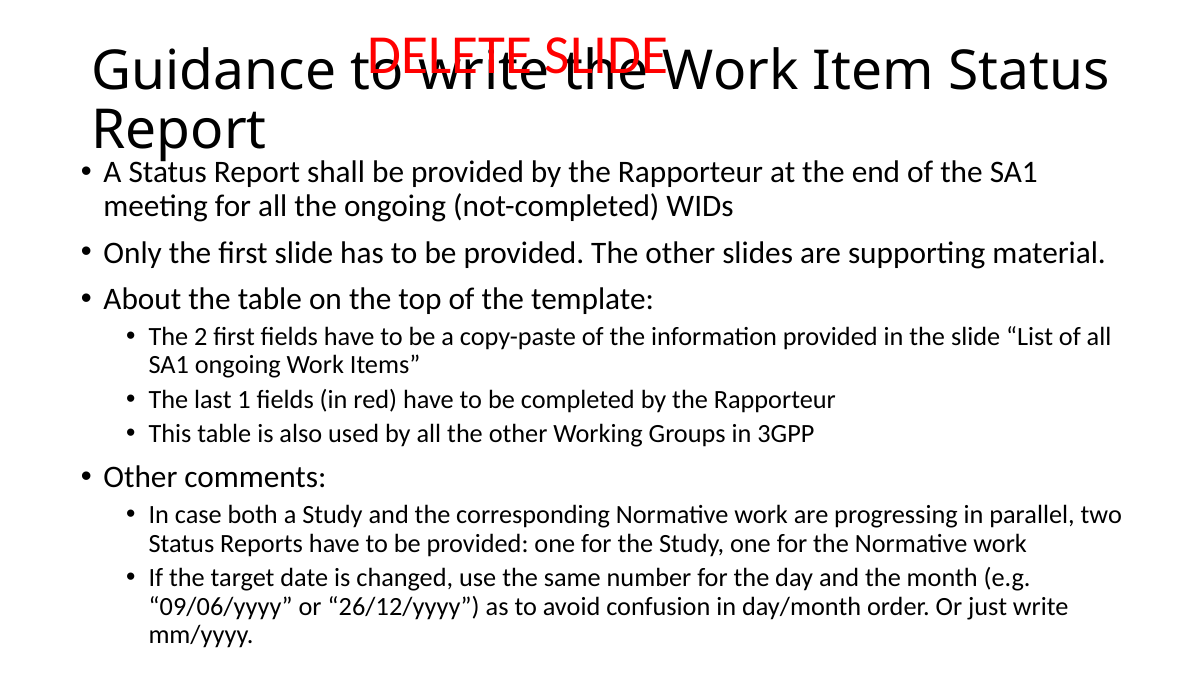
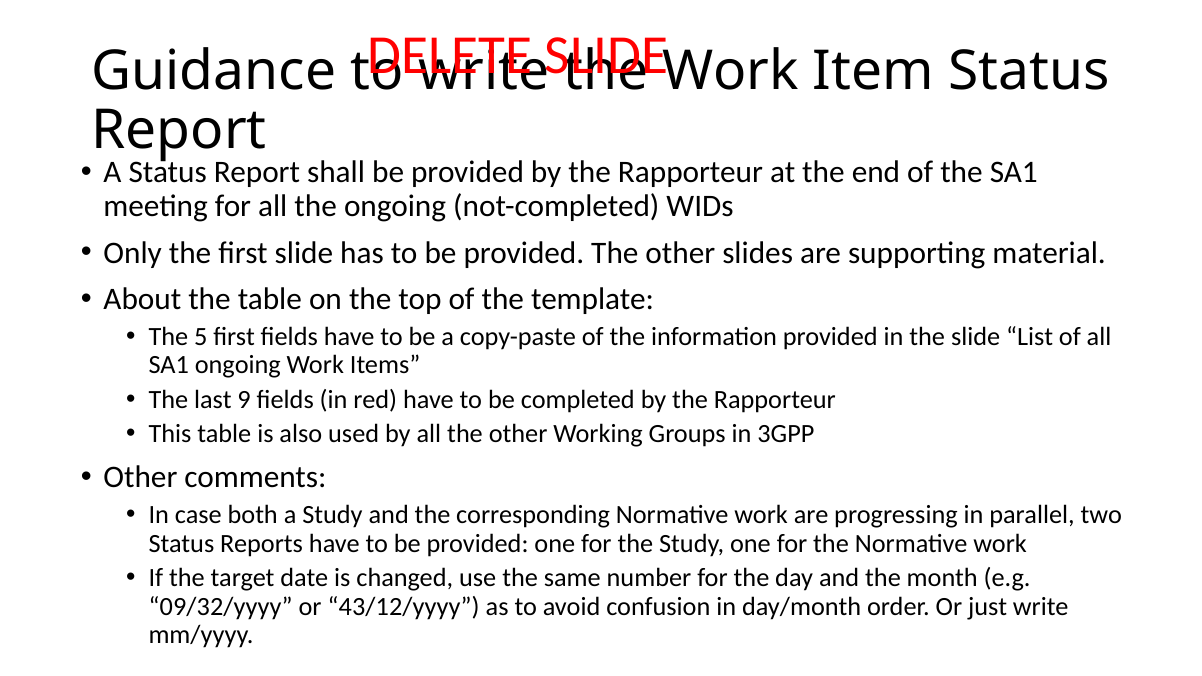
2: 2 -> 5 (201, 336)
1: 1 -> 9 (244, 399)
09/06/yyyy: 09/06/yyyy -> 09/32/yyyy (221, 606)
26/12/yyyy: 26/12/yyyy -> 43/12/yyyy (404, 606)
